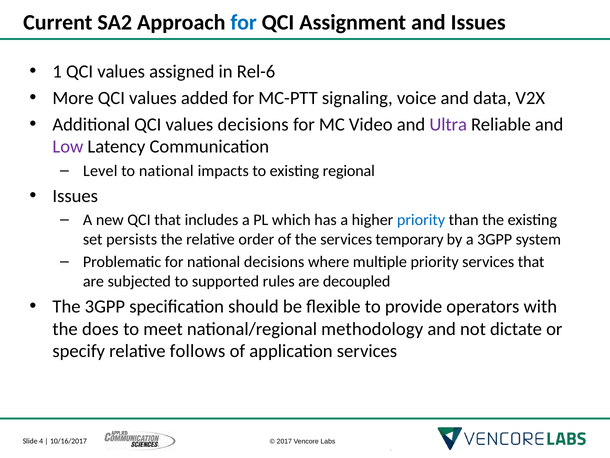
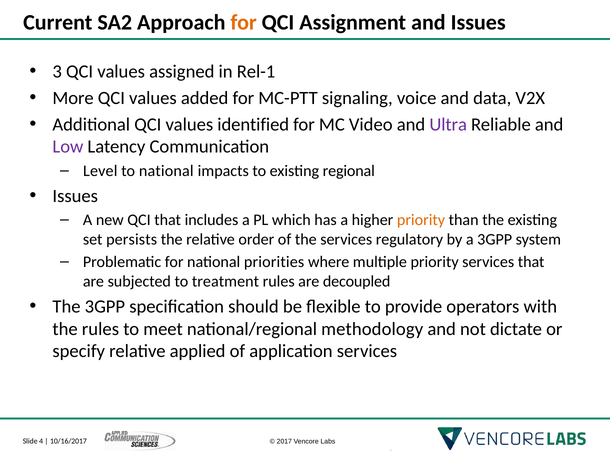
for colour: blue -> orange (244, 22)
1: 1 -> 3 (57, 71)
Rel-6: Rel-6 -> Rel-1 (256, 71)
values decisions: decisions -> identified (253, 124)
priority colour: blue -> orange (421, 220)
temporary: temporary -> regulatory (409, 239)
national decisions: decisions -> priorities (274, 262)
supported: supported -> treatment (225, 281)
the does: does -> rules (100, 329)
follows: follows -> applied (198, 351)
